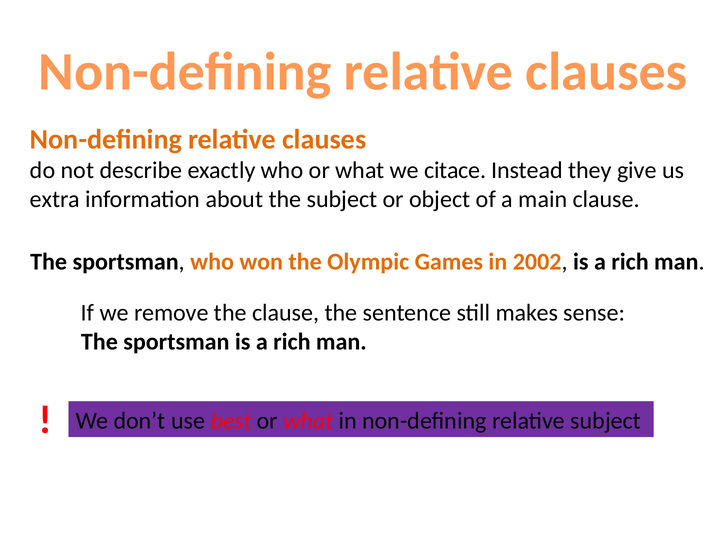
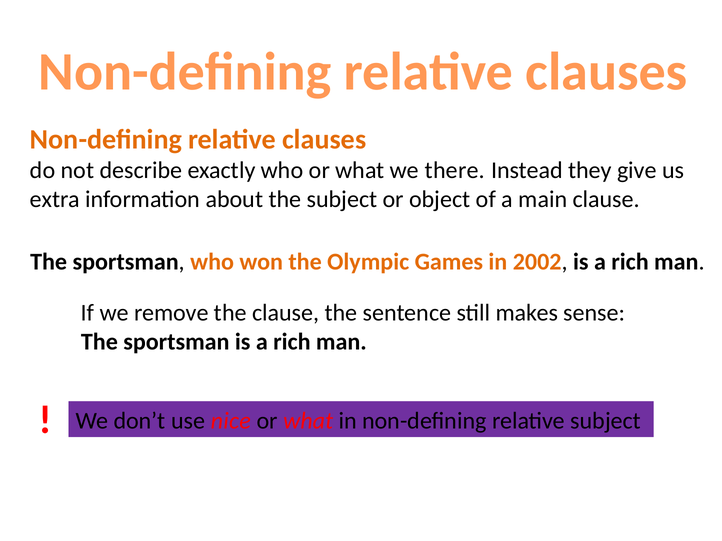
citace: citace -> there (455, 171)
best: best -> nice (231, 421)
